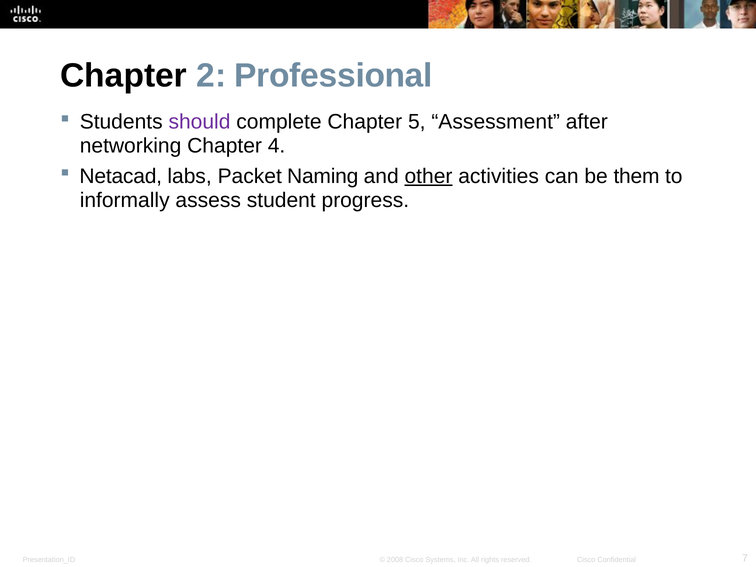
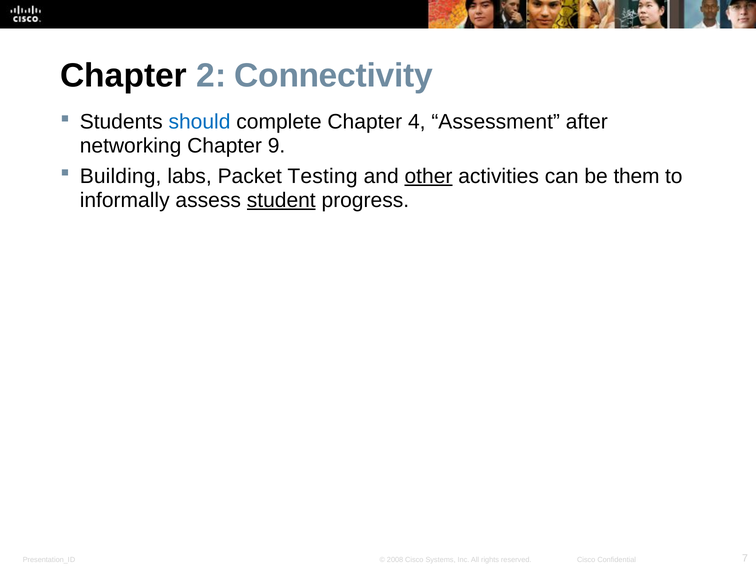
Professional: Professional -> Connectivity (334, 76)
should colour: purple -> blue (199, 122)
5: 5 -> 4 (417, 122)
4: 4 -> 9 (277, 146)
Netacad: Netacad -> Building (121, 176)
Naming: Naming -> Testing (323, 176)
student underline: none -> present (281, 200)
